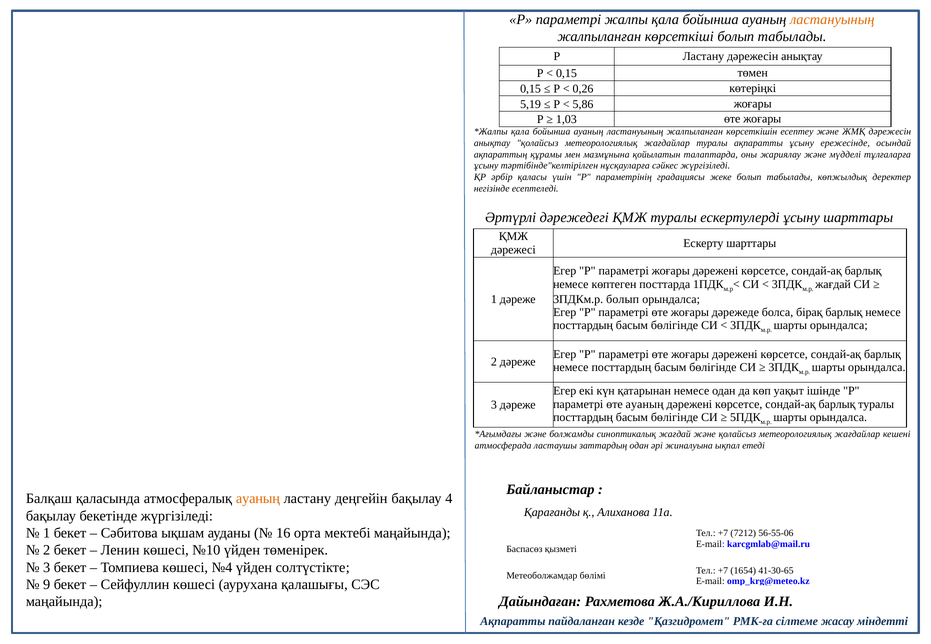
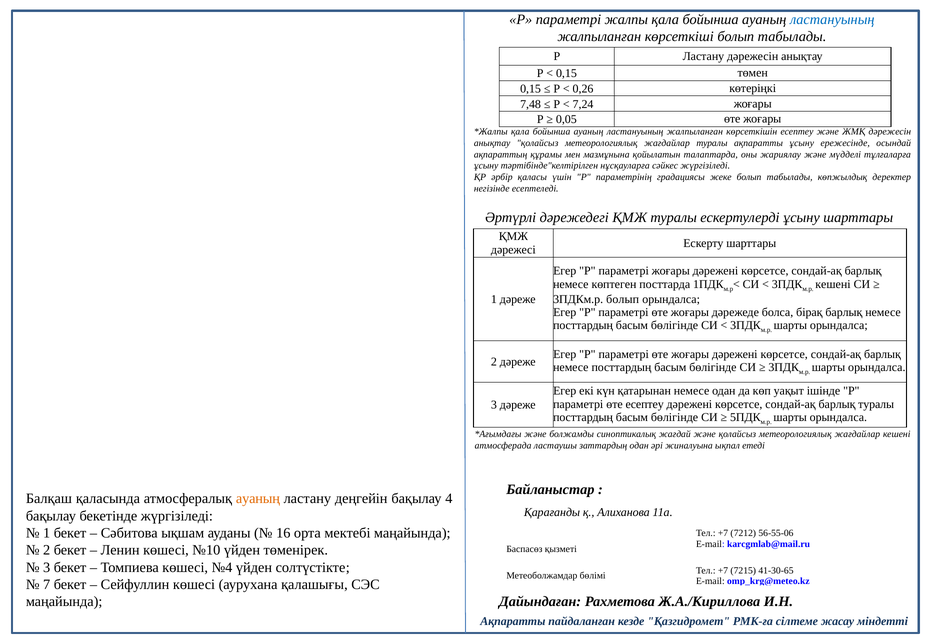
ластануының colour: orange -> blue (832, 20)
5,19: 5,19 -> 7,48 (531, 104)
5,86: 5,86 -> 7,24 (583, 104)
1,03: 1,03 -> 0,05 (566, 120)
жағдай: жағдай -> кешені (833, 284)
өте ауаның: ауаның -> есептеу (645, 404)
1654: 1654 -> 7215 (743, 571)
9: 9 -> 7 (47, 585)
